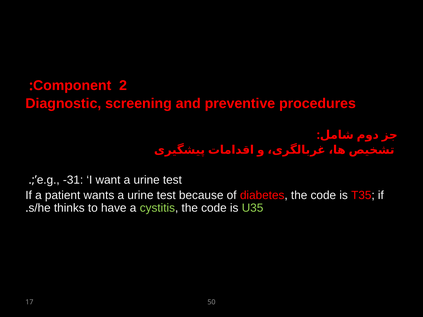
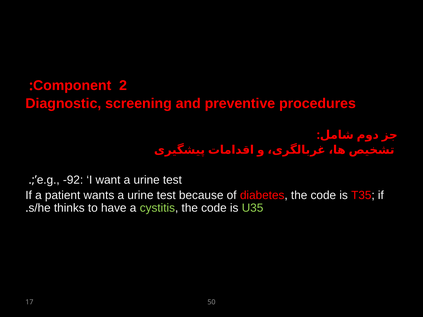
-31: -31 -> -92 (73, 180)
